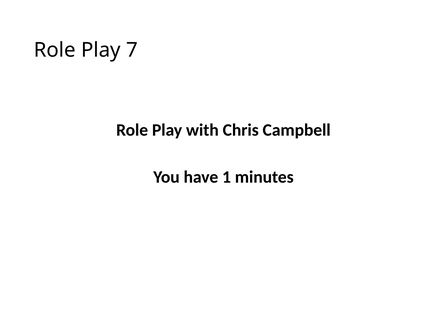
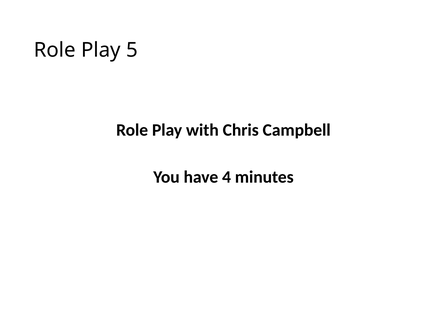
7: 7 -> 5 (132, 50)
1: 1 -> 4 (227, 177)
